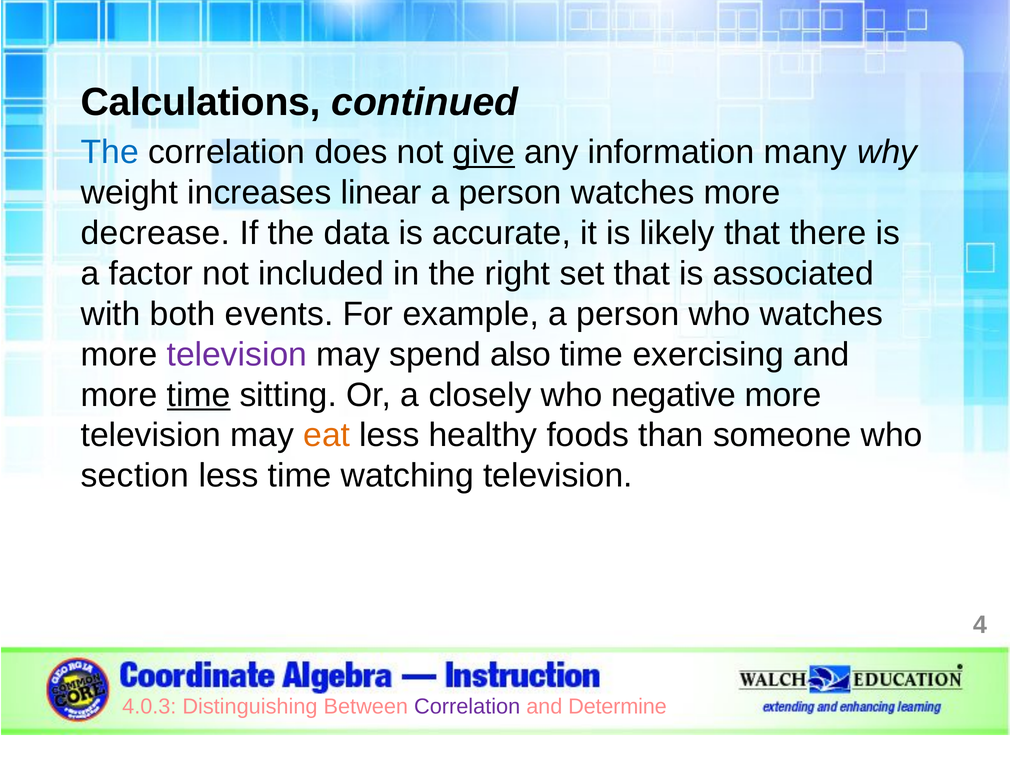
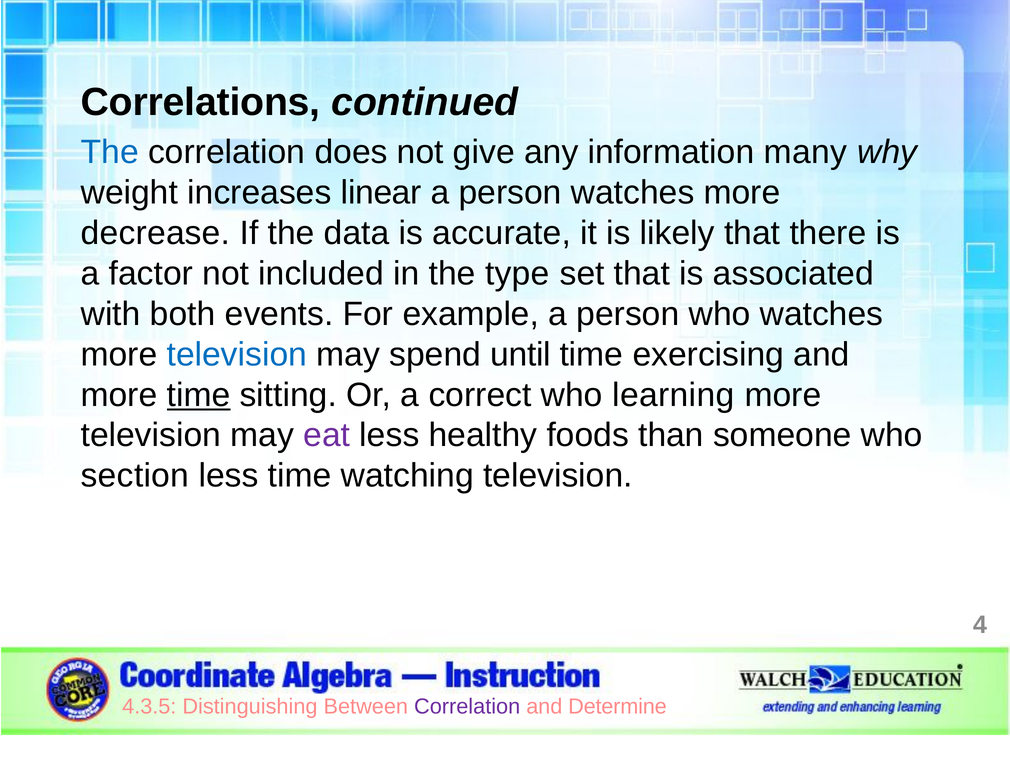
Calculations: Calculations -> Correlations (201, 102)
give underline: present -> none (484, 152)
right: right -> type (517, 273)
television colour: purple -> blue (237, 354)
also: also -> until (521, 354)
closely: closely -> correct (480, 395)
negative: negative -> learning (673, 395)
eat colour: orange -> purple (327, 435)
4.0.3: 4.0.3 -> 4.3.5 (149, 706)
